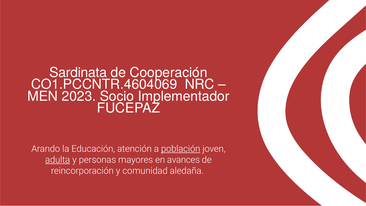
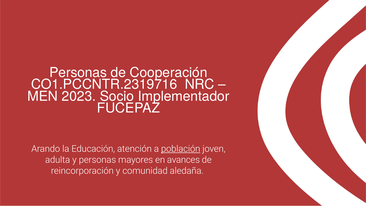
Sardinata: Sardinata -> Personas (78, 73)
CO1.PCCNTR.4604069: CO1.PCCNTR.4604069 -> CO1.PCCNTR.2319716 (104, 84)
adulta underline: present -> none (58, 160)
